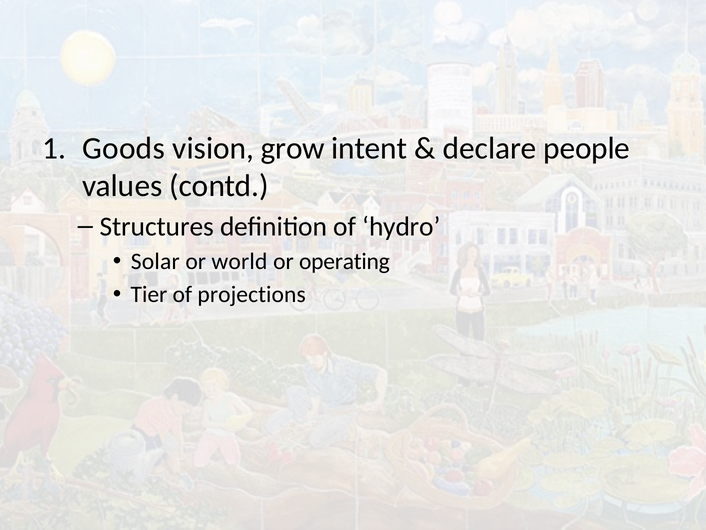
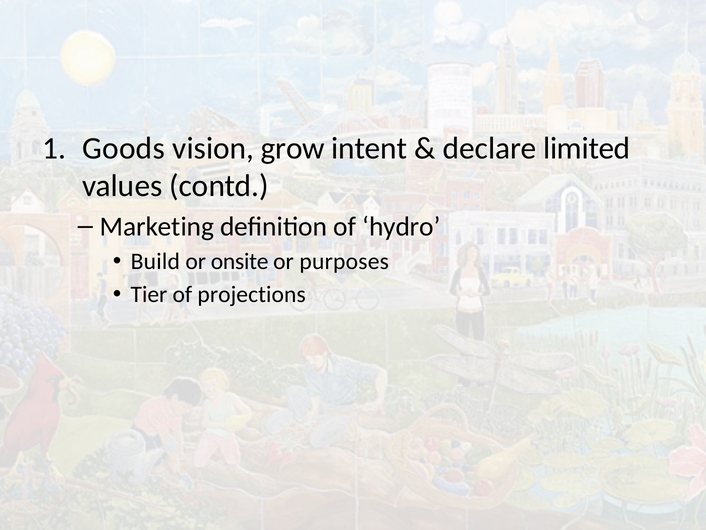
people: people -> limited (587, 148)
Structures: Structures -> Marketing (157, 226)
Solar: Solar -> Build (155, 261)
world: world -> onsite (240, 261)
operating: operating -> purposes (344, 261)
